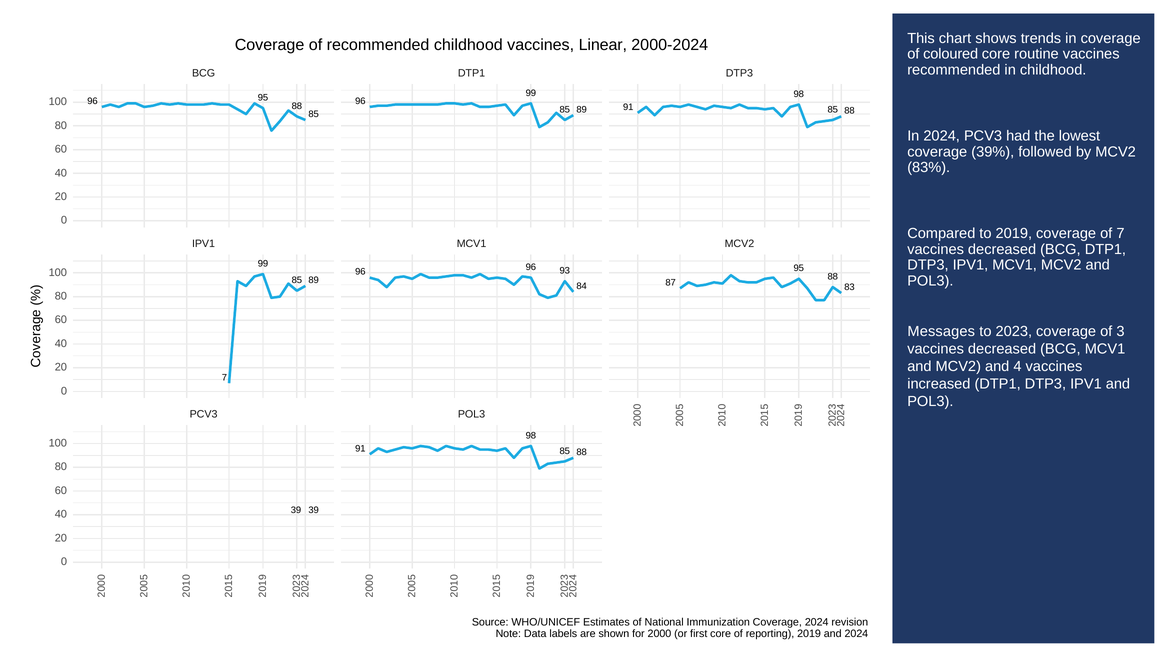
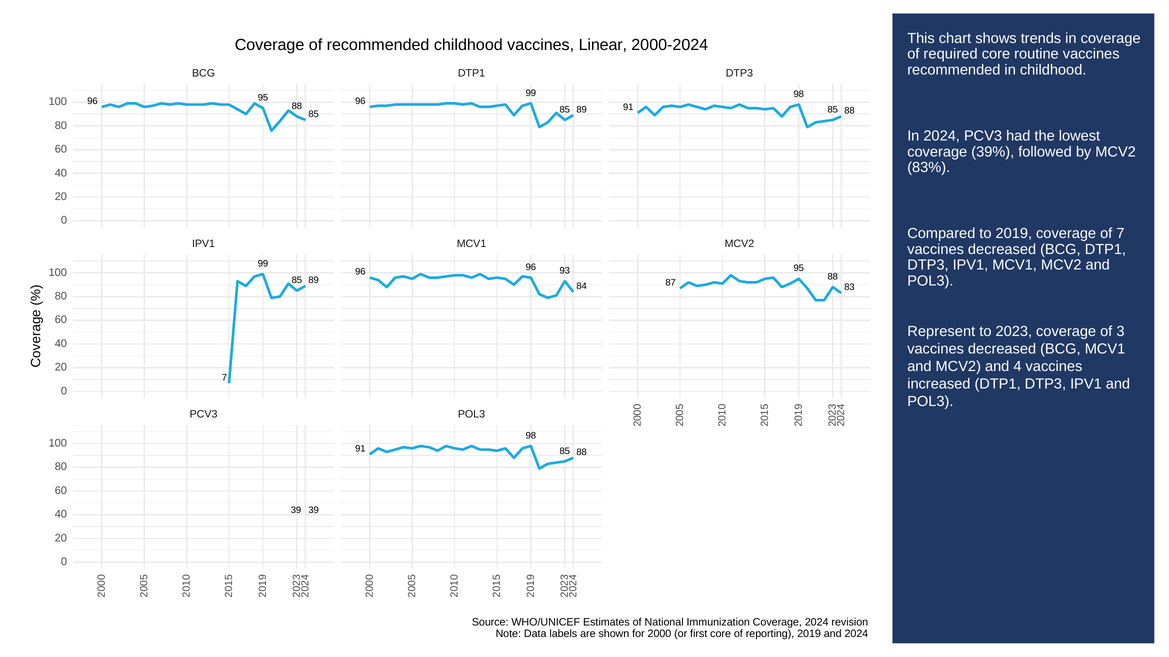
coloured: coloured -> required (951, 54)
Messages: Messages -> Represent (941, 332)
